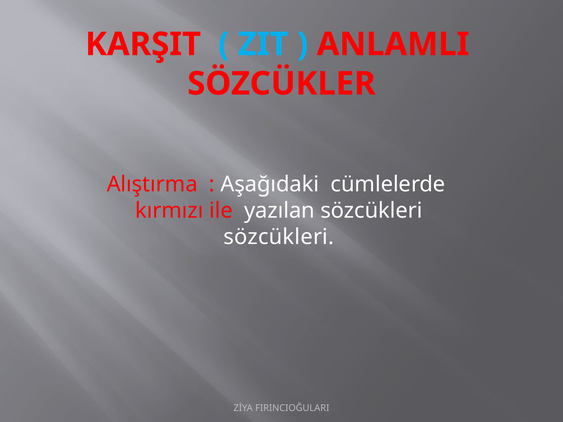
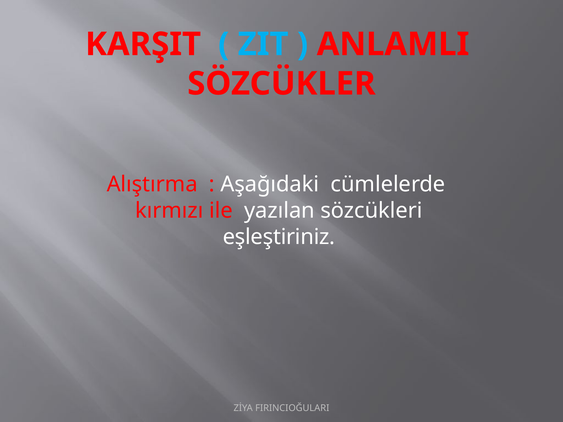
sözcükleri: sözcükleri -> eşleştiriniz (279, 237)
